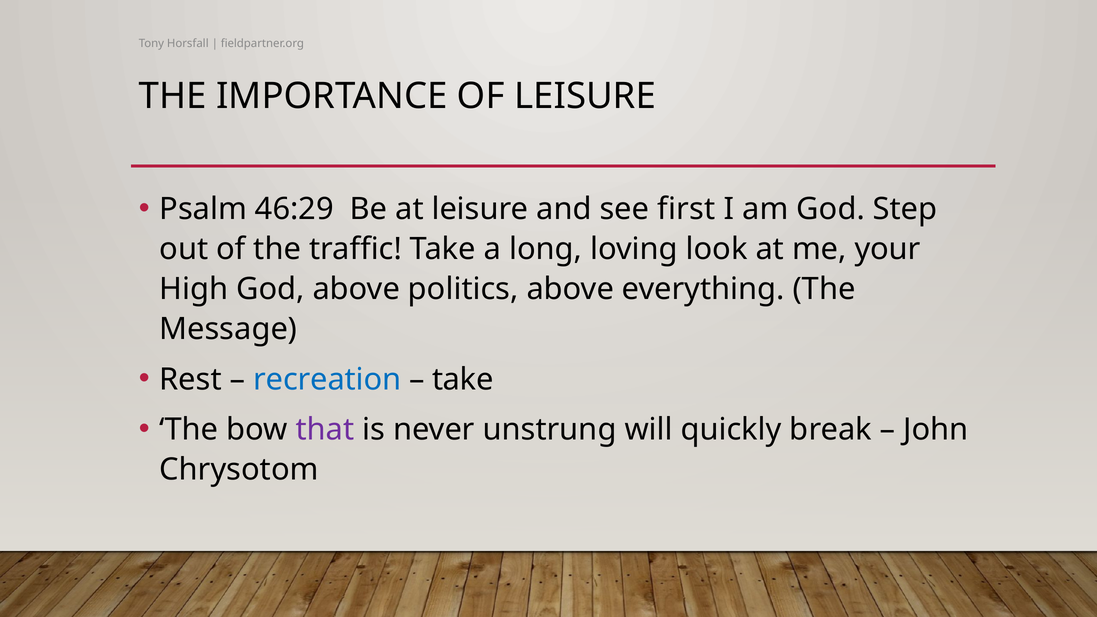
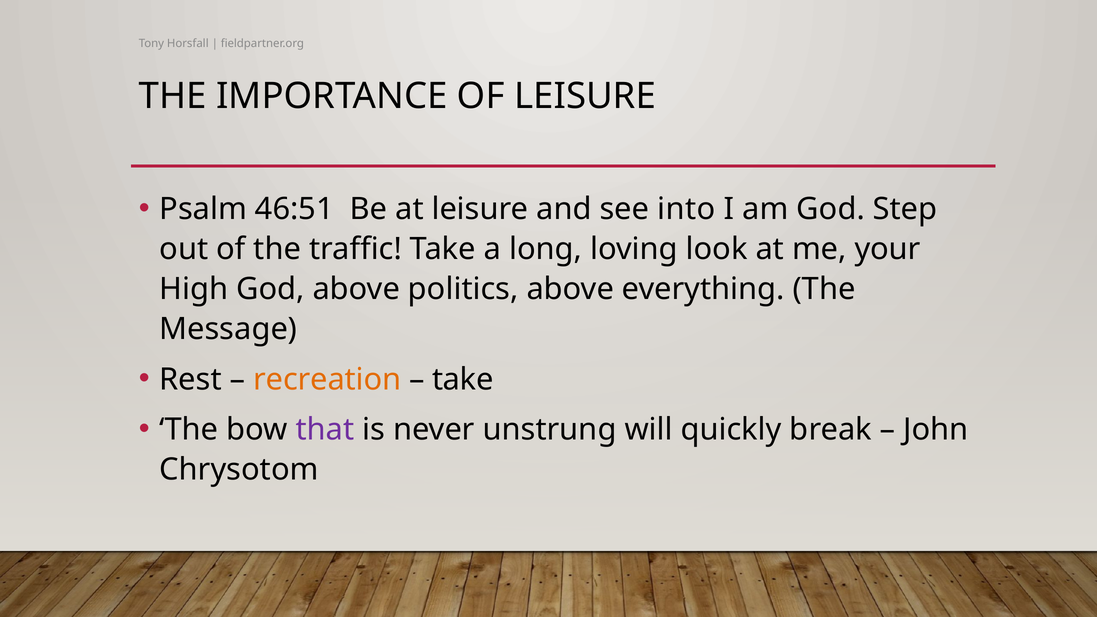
46:29: 46:29 -> 46:51 (294, 209)
first: first -> into (686, 209)
recreation colour: blue -> orange (327, 379)
